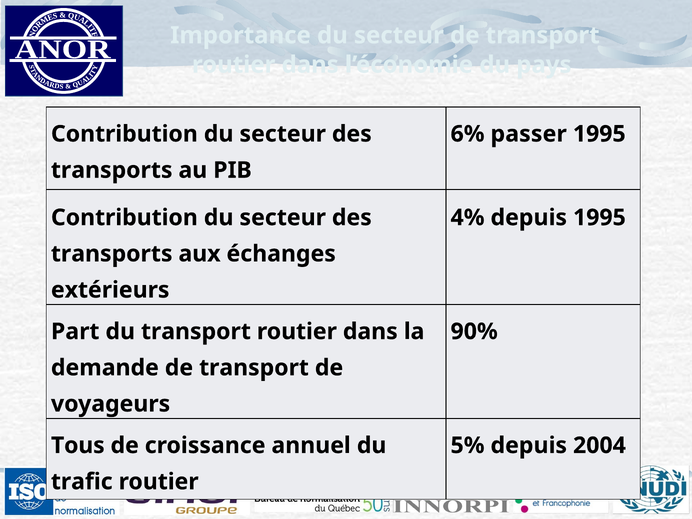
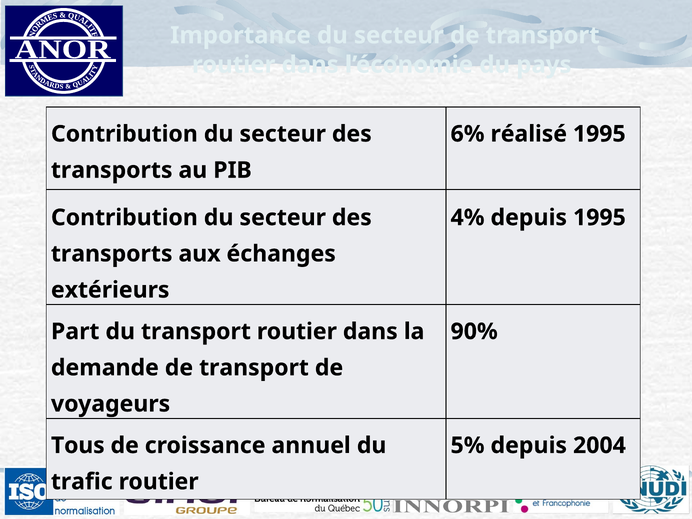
passer: passer -> réalisé (529, 134)
